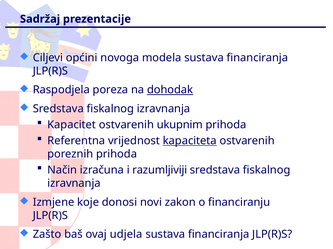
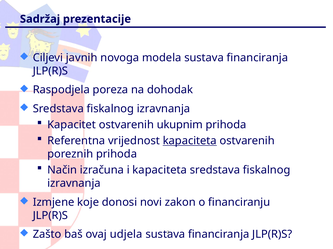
općini: općini -> javnih (82, 58)
dohodak underline: present -> none (170, 90)
i razumljiviji: razumljiviji -> kapaciteta (160, 171)
